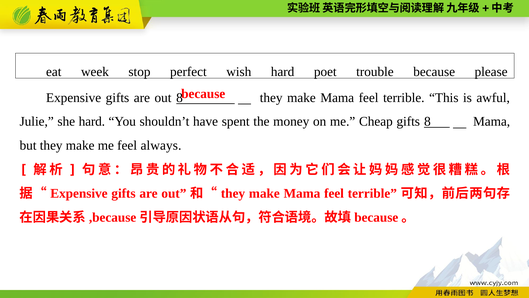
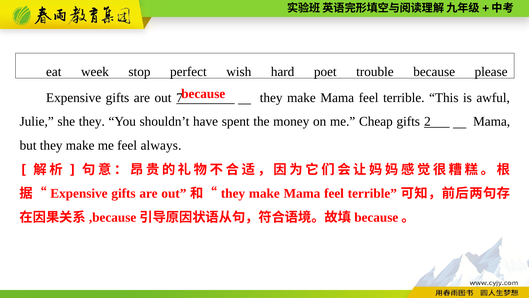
out 8: 8 -> 7 (179, 98)
she hard: hard -> they (92, 121)
gifts 8: 8 -> 2 (427, 121)
